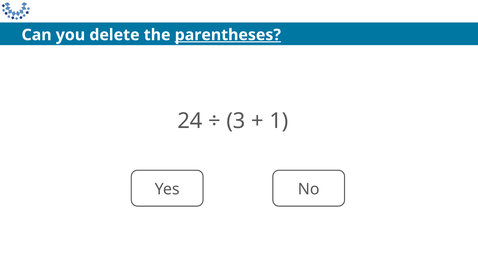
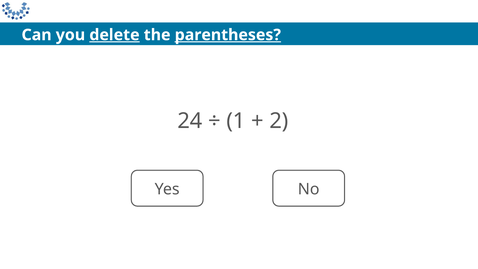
delete underline: none -> present (114, 35)
3: 3 -> 1 (236, 121)
1: 1 -> 2 (279, 121)
